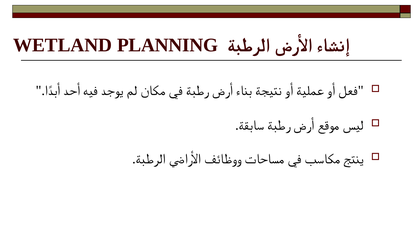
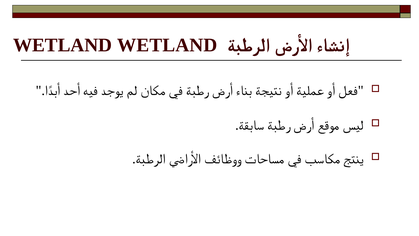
WETLAND PLANNING: PLANNING -> WETLAND (167, 45)
